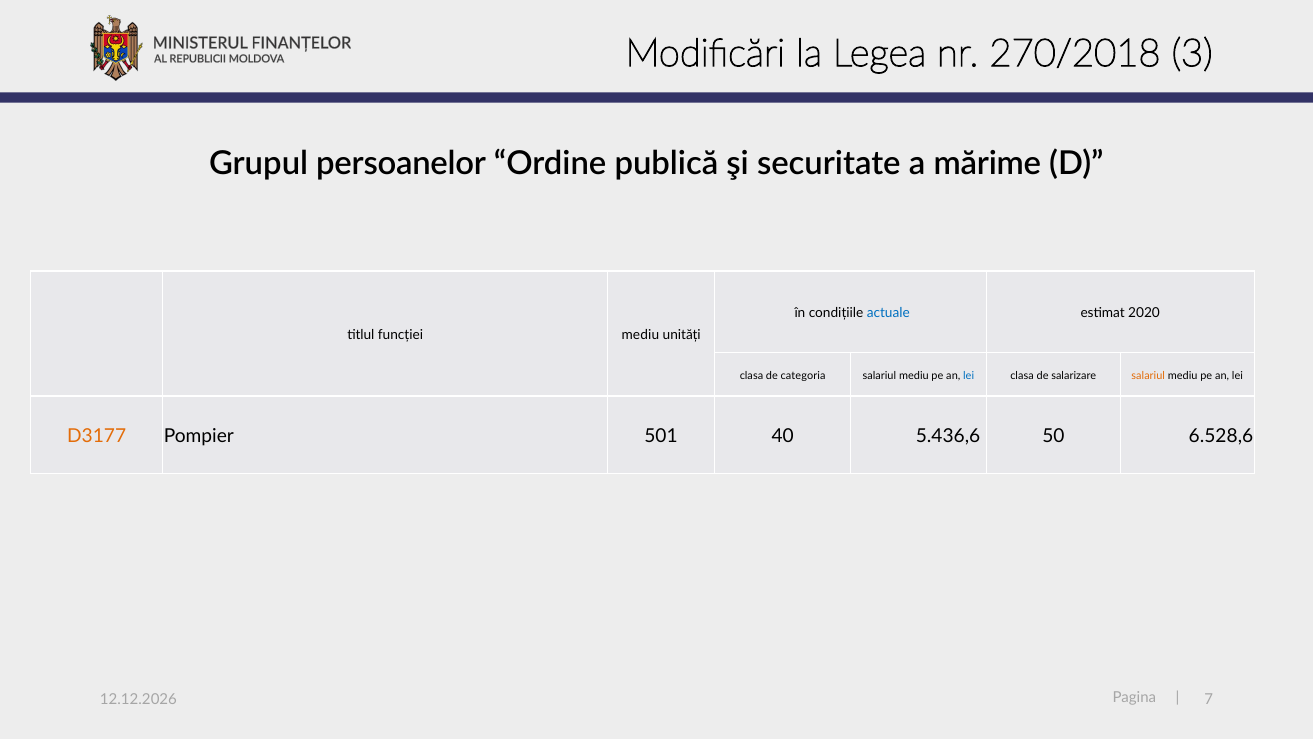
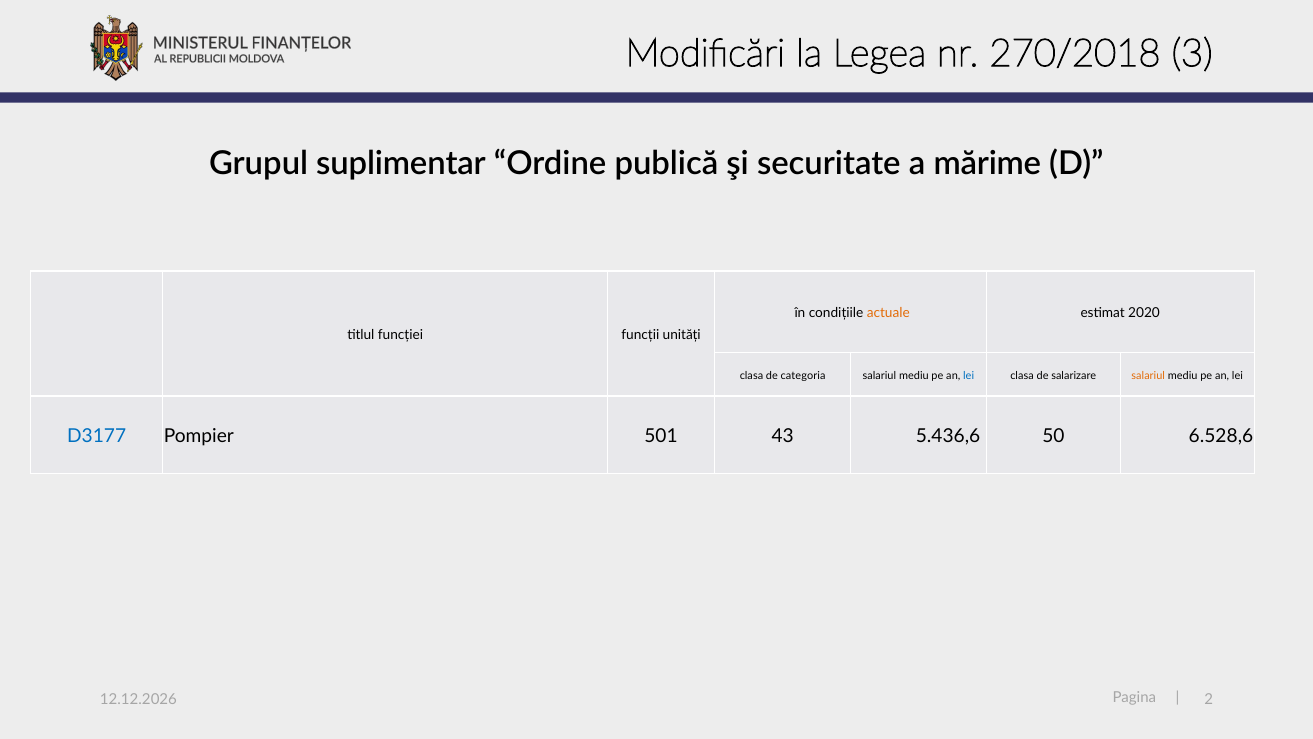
persoanelor: persoanelor -> suplimentar (401, 163)
actuale colour: blue -> orange (888, 313)
funcției mediu: mediu -> funcții (640, 334)
D3177 colour: orange -> blue (97, 436)
40: 40 -> 43 (783, 436)
7: 7 -> 2 (1209, 699)
